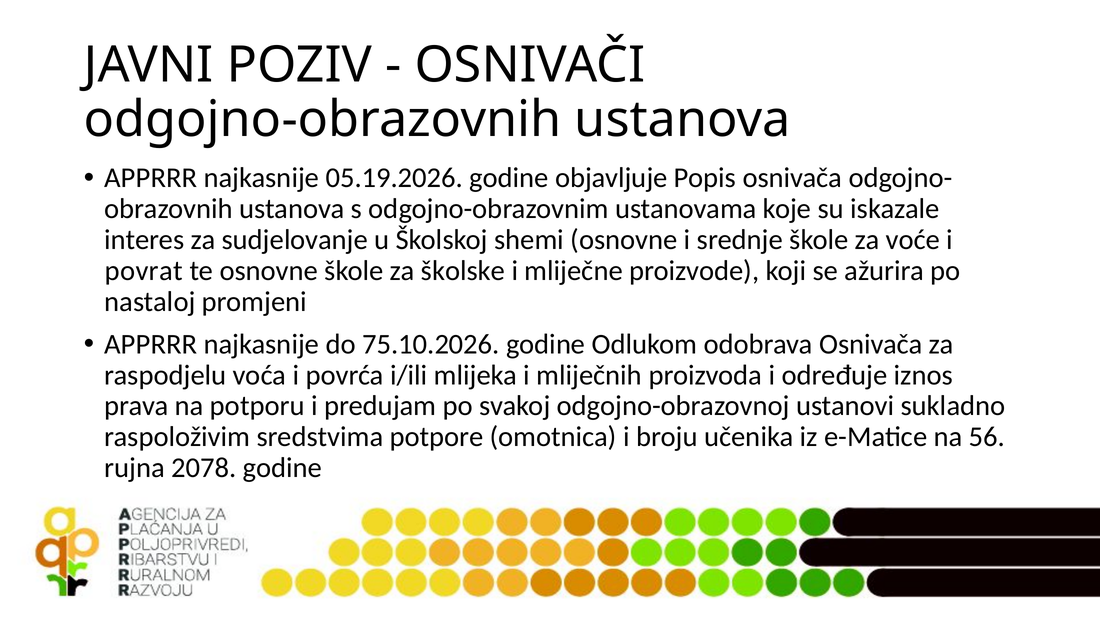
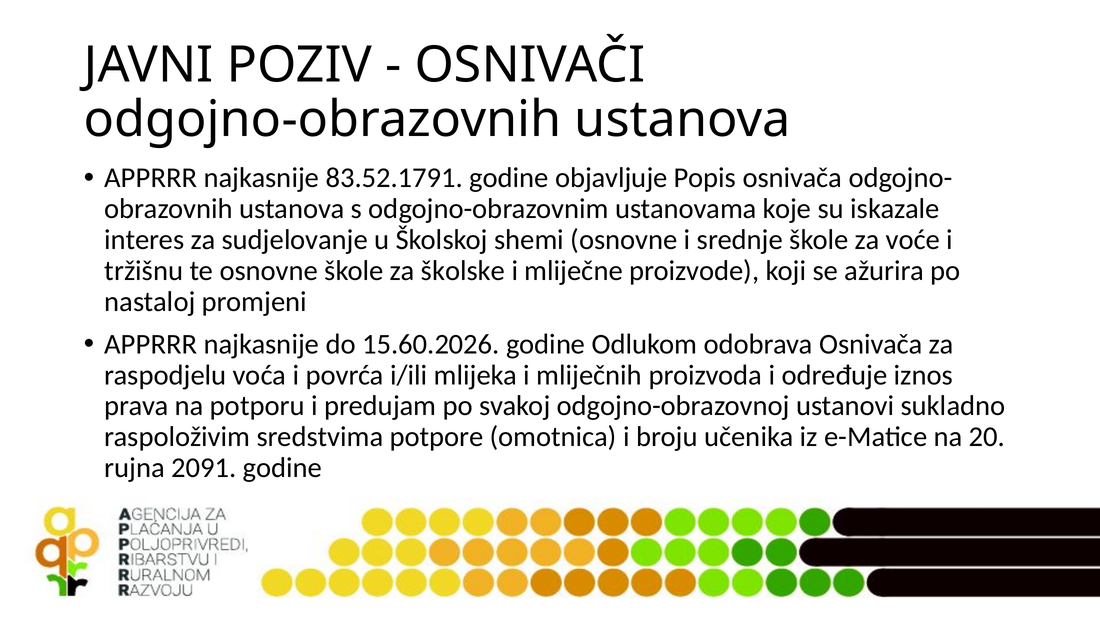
05.19.2026: 05.19.2026 -> 83.52.1791 (394, 178)
povrat: povrat -> tržišnu (144, 271)
75.10.2026: 75.10.2026 -> 15.60.2026 (431, 344)
56: 56 -> 20 (987, 437)
2078: 2078 -> 2091 (204, 468)
